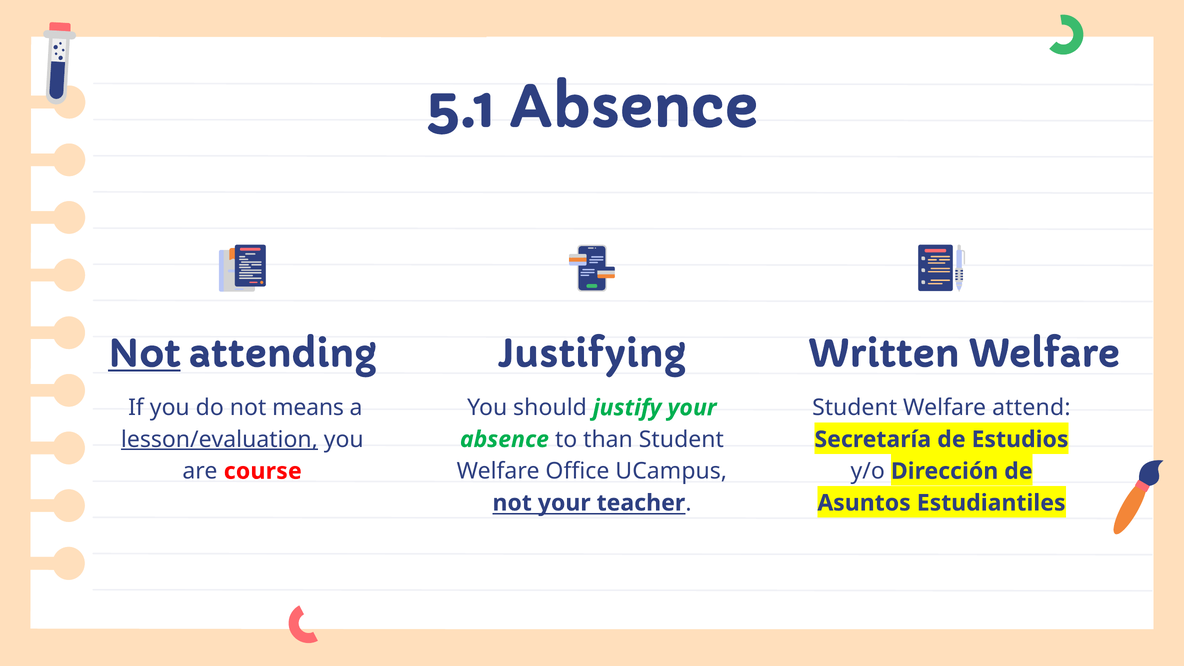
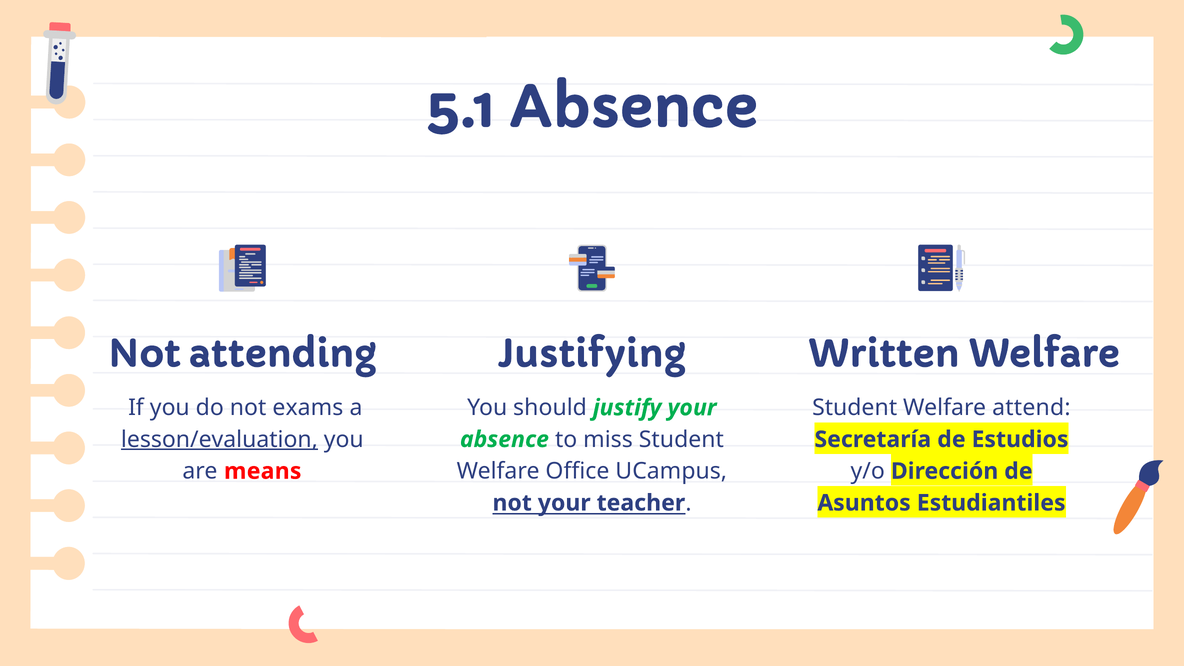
Not underline: present -> none (144, 354)
means: means -> exams (308, 408)
than: than -> miss (608, 439)
course: course -> means (263, 471)
